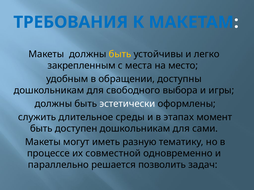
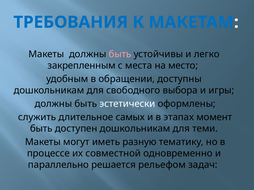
быть colour: yellow -> pink (120, 54)
среды: среды -> самых (130, 117)
сами: сами -> теми (205, 129)
позволить: позволить -> рельефом (162, 165)
